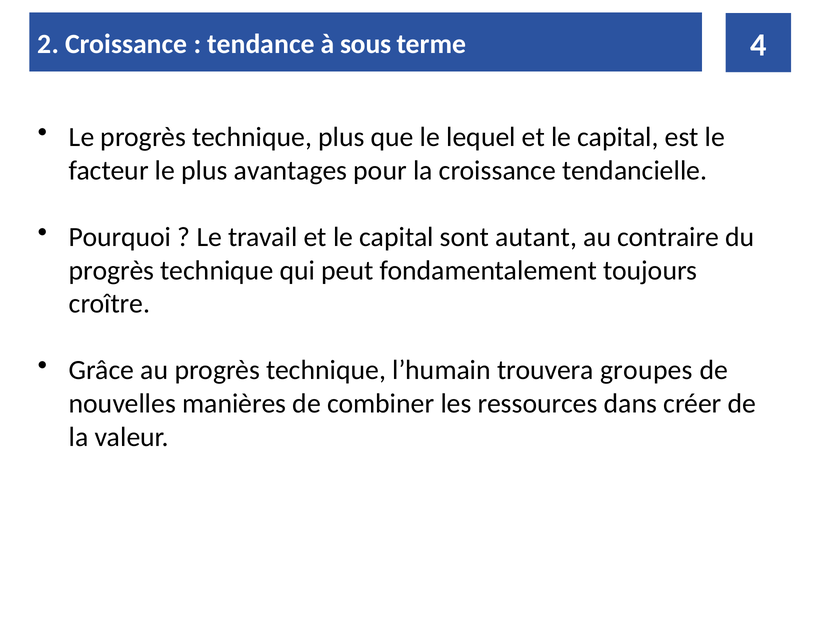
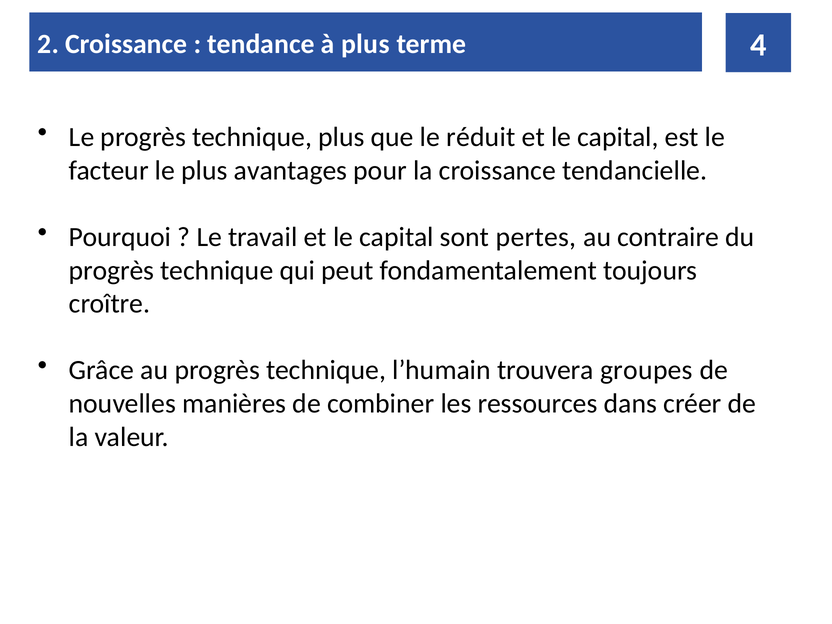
à sous: sous -> plus (365, 44)
lequel: lequel -> réduit (481, 137)
autant: autant -> pertes (536, 237)
